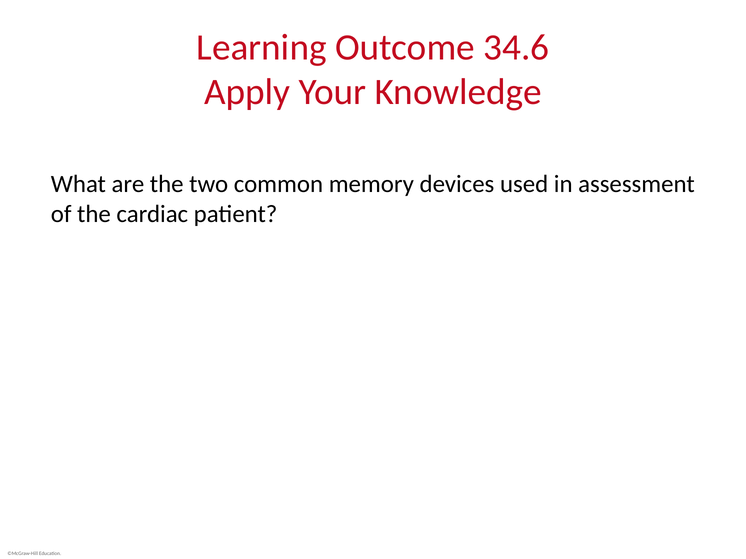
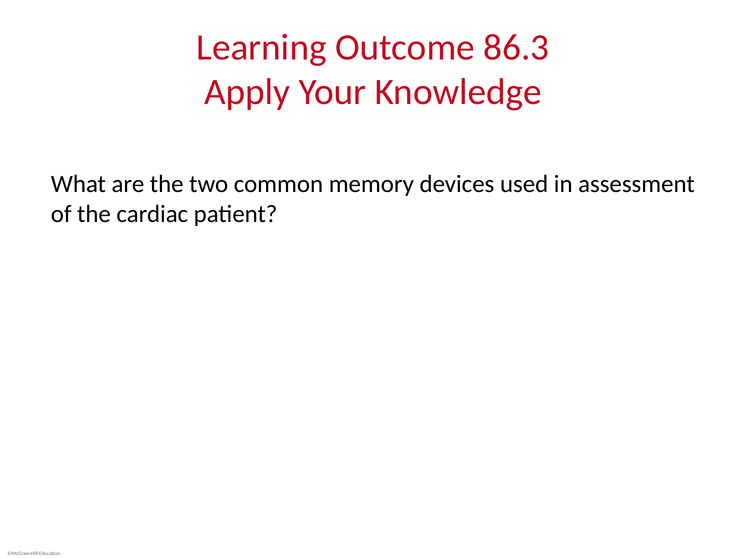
34.6: 34.6 -> 86.3 (516, 47)
